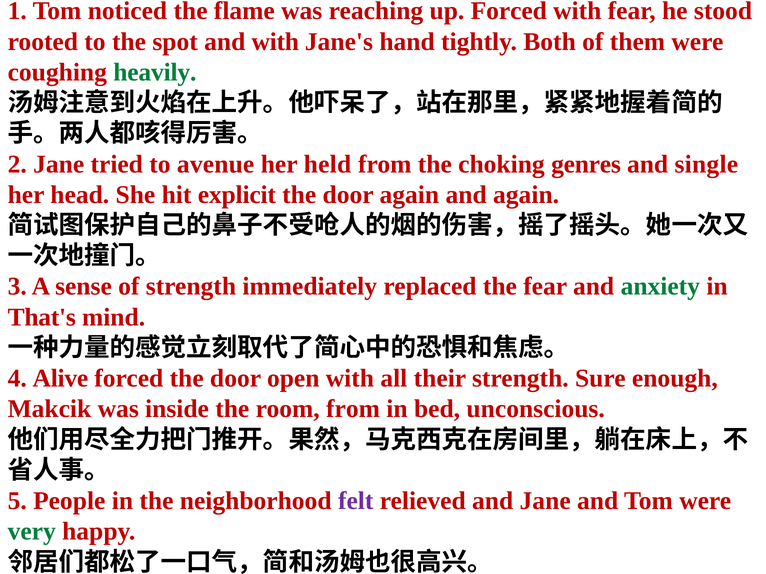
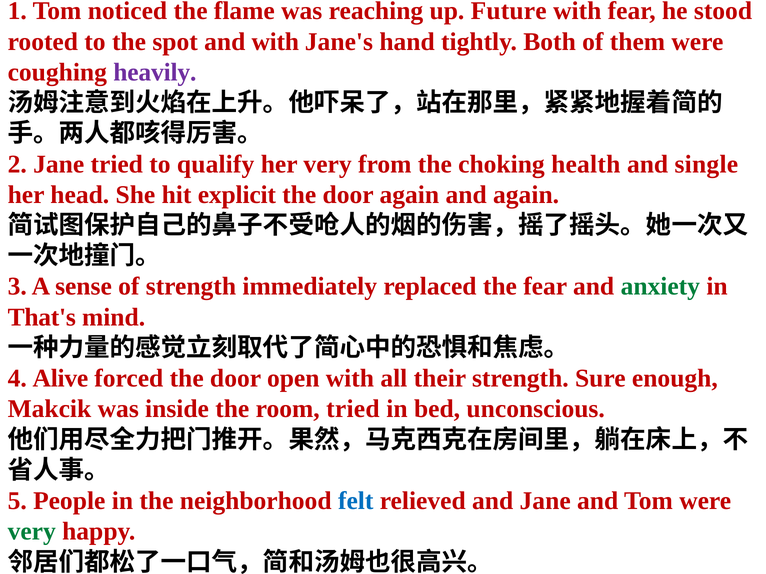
up Forced: Forced -> Future (509, 11)
heavily colour: green -> purple (155, 72)
avenue: avenue -> qualify (216, 164)
her held: held -> very (328, 164)
genres: genres -> health (586, 164)
room from: from -> tried (353, 409)
felt colour: purple -> blue (356, 501)
